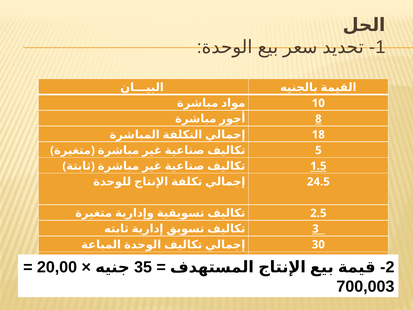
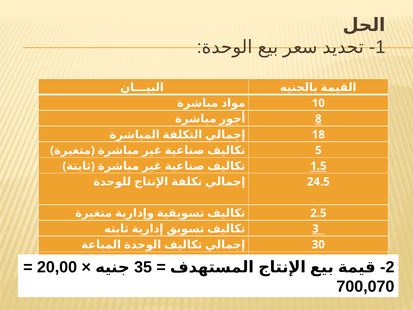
700,003: 700,003 -> 700,070 (365, 286)
